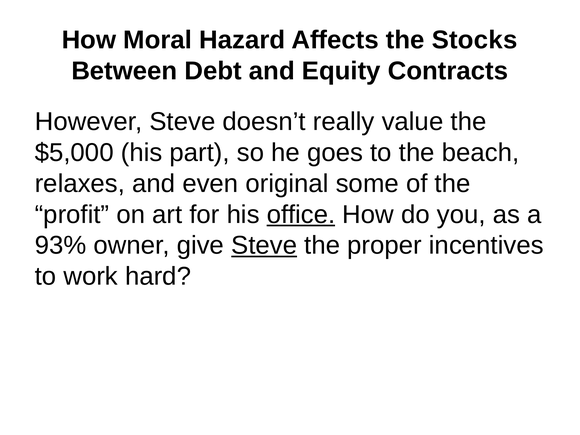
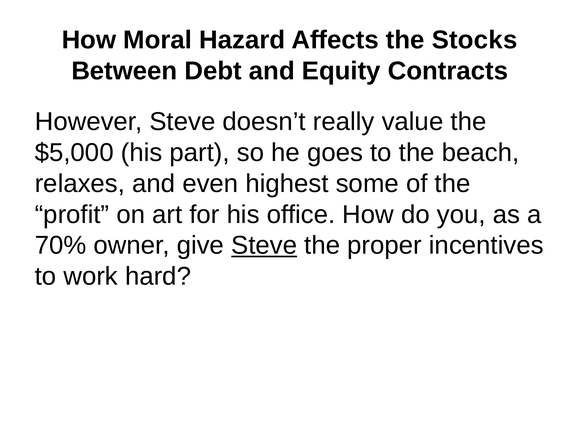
original: original -> highest (287, 184)
office underline: present -> none (301, 214)
93%: 93% -> 70% (61, 245)
